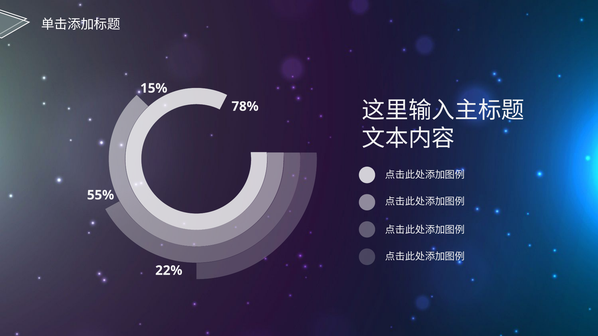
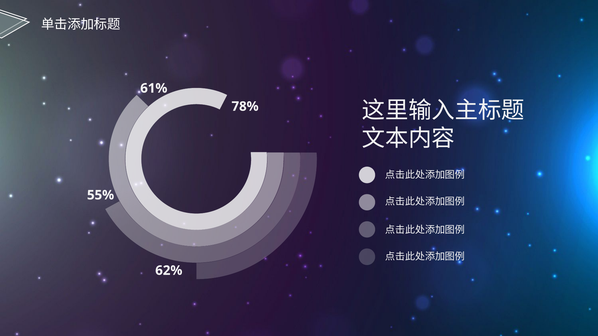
15%: 15% -> 61% (154, 88)
22%: 22% -> 62% (169, 271)
